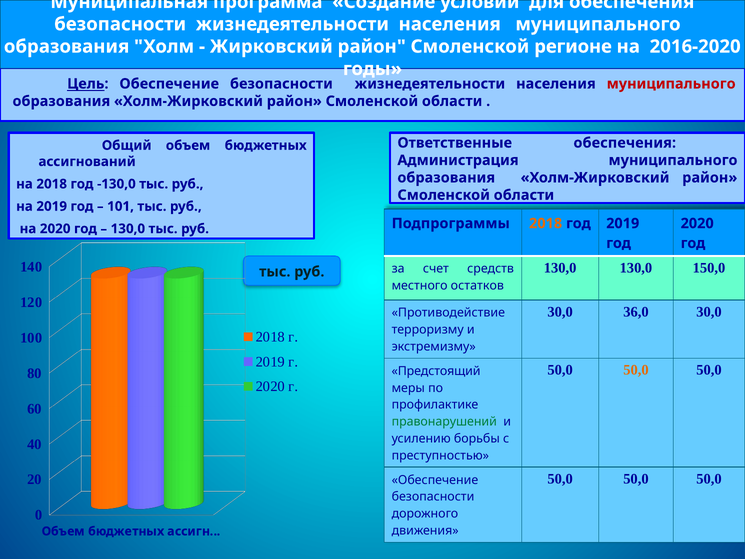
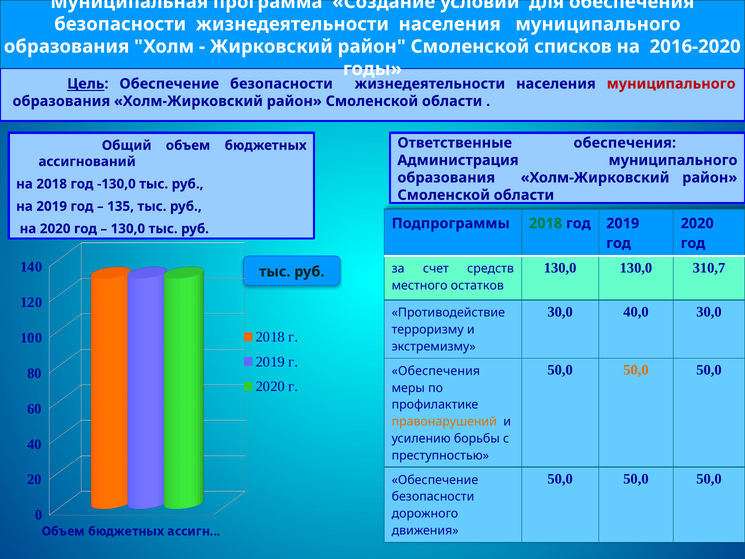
регионе: регионе -> списков (573, 47)
101: 101 -> 135 (121, 206)
2018 colour: orange -> green (546, 223)
150,0: 150,0 -> 310,7 (709, 268)
36,0: 36,0 -> 40,0 (636, 312)
Предстоящий: Предстоящий -> Обеспечения (436, 371)
правонарушений colour: green -> orange (444, 422)
